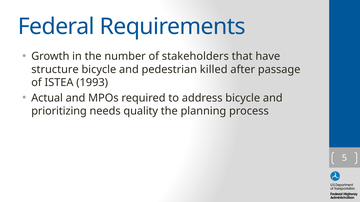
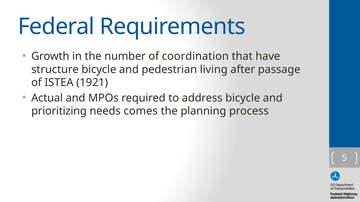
stakeholders: stakeholders -> coordination (195, 56)
killed: killed -> living (214, 70)
1993: 1993 -> 1921 (92, 83)
quality: quality -> comes (141, 111)
